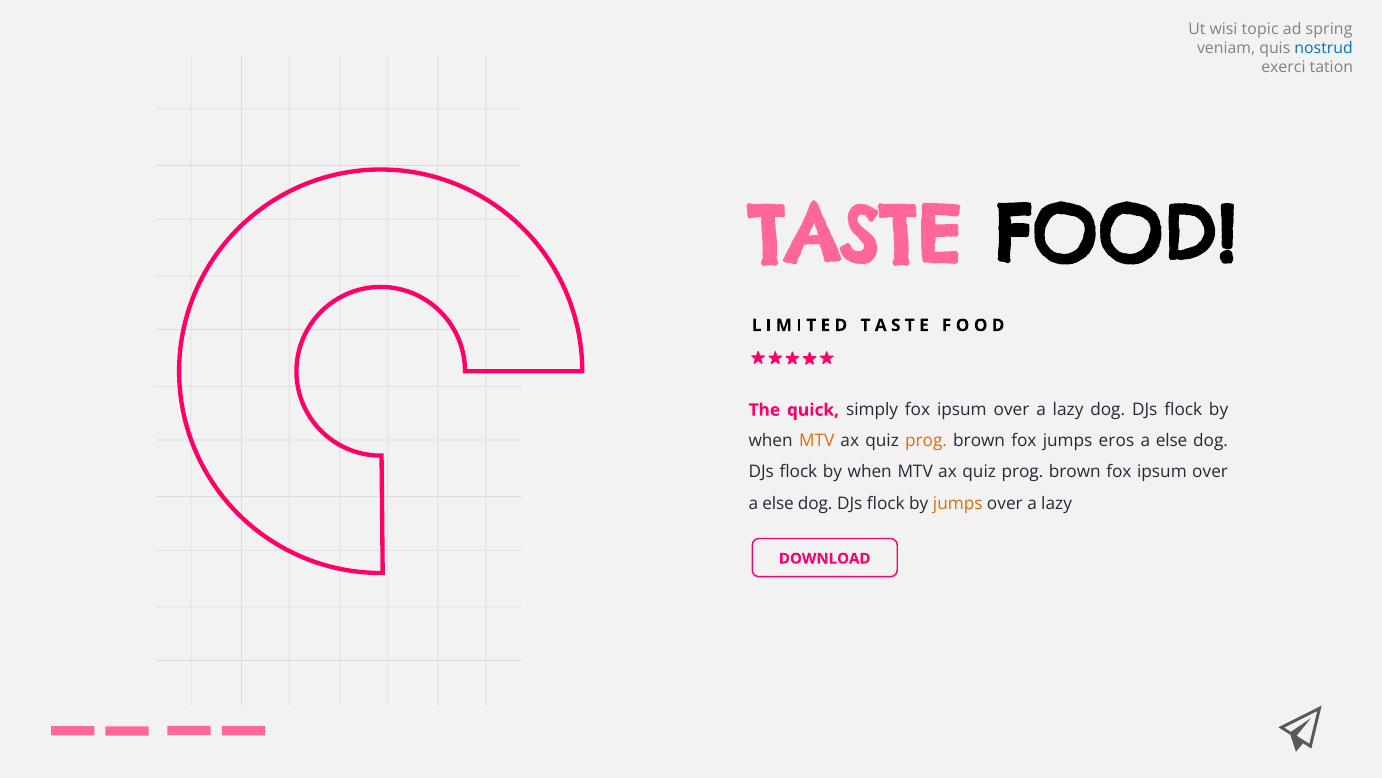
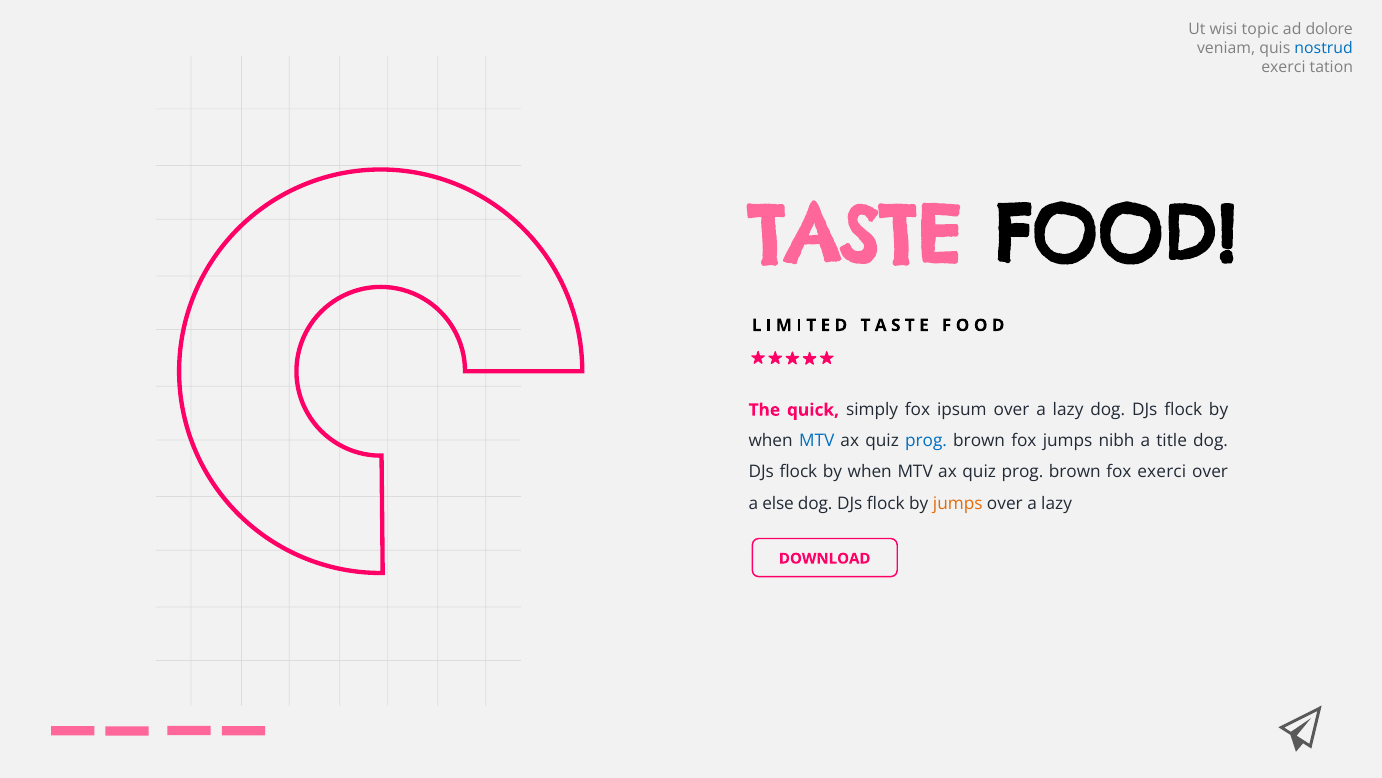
spring: spring -> dolore (1329, 29)
MTV colour: orange -> blue (817, 441)
prog colour: orange -> blue (926, 441)
eros: eros -> nibh (1117, 441)
else: else -> title (1172, 441)
brown fox ipsum: ipsum -> exerci (1162, 472)
